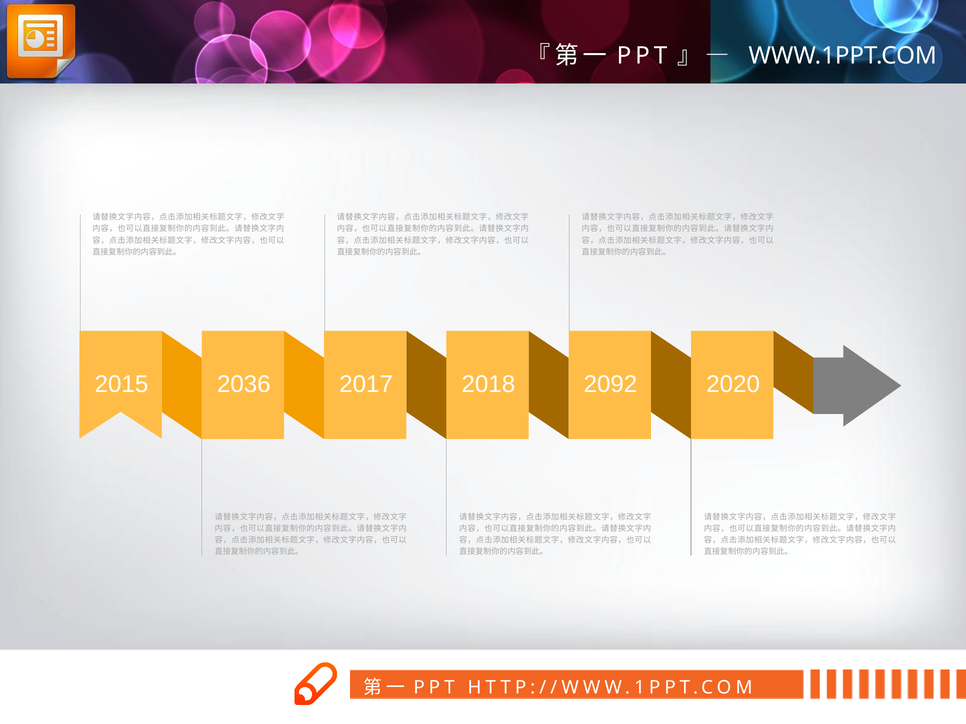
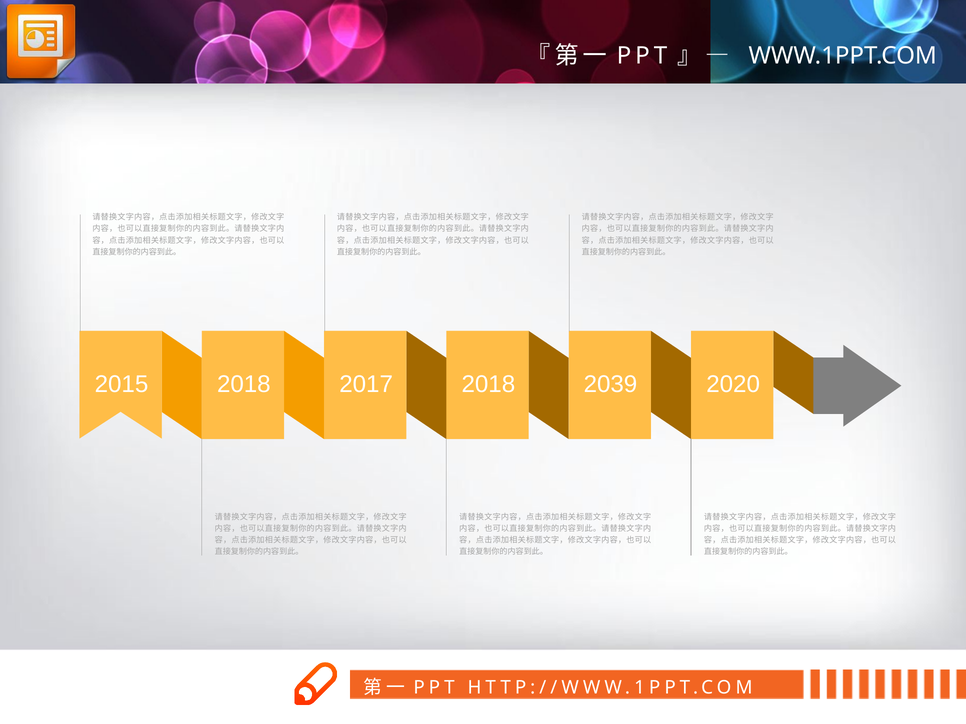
2015 2036: 2036 -> 2018 (244, 385)
2092: 2092 -> 2039 (610, 385)
